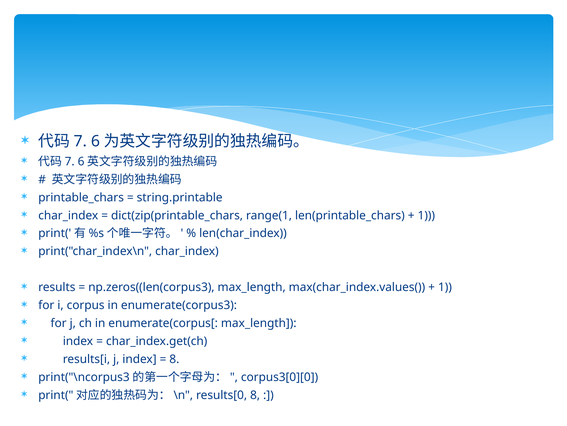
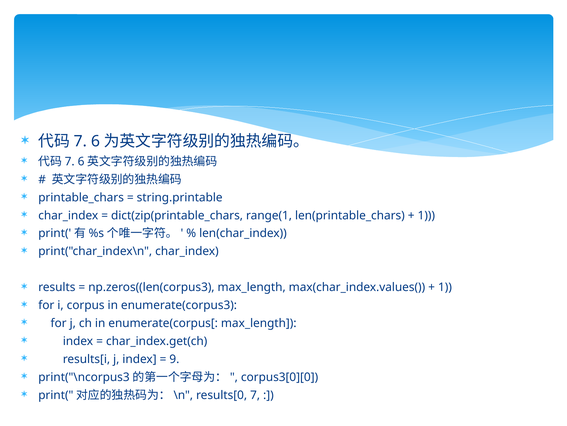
8: 8 -> 9 (174, 359)
results[0 8: 8 -> 7 (255, 395)
